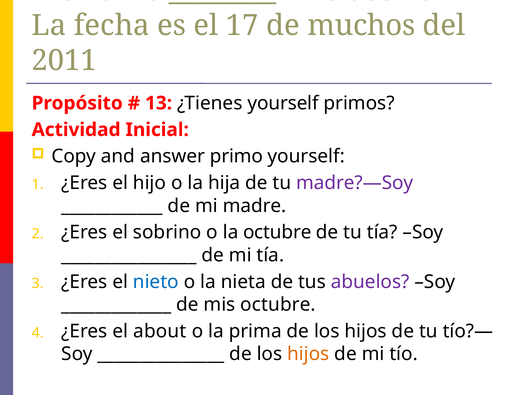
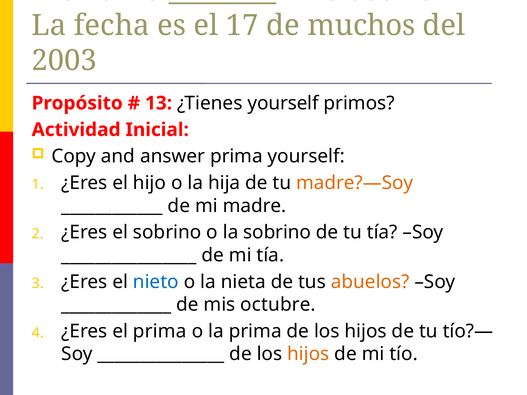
2011: 2011 -> 2003 (64, 61)
answer primo: primo -> prima (236, 156)
madre?—Soy colour: purple -> orange (355, 183)
la octubre: octubre -> sobrino (277, 233)
abuelos colour: purple -> orange (370, 282)
el about: about -> prima (160, 331)
